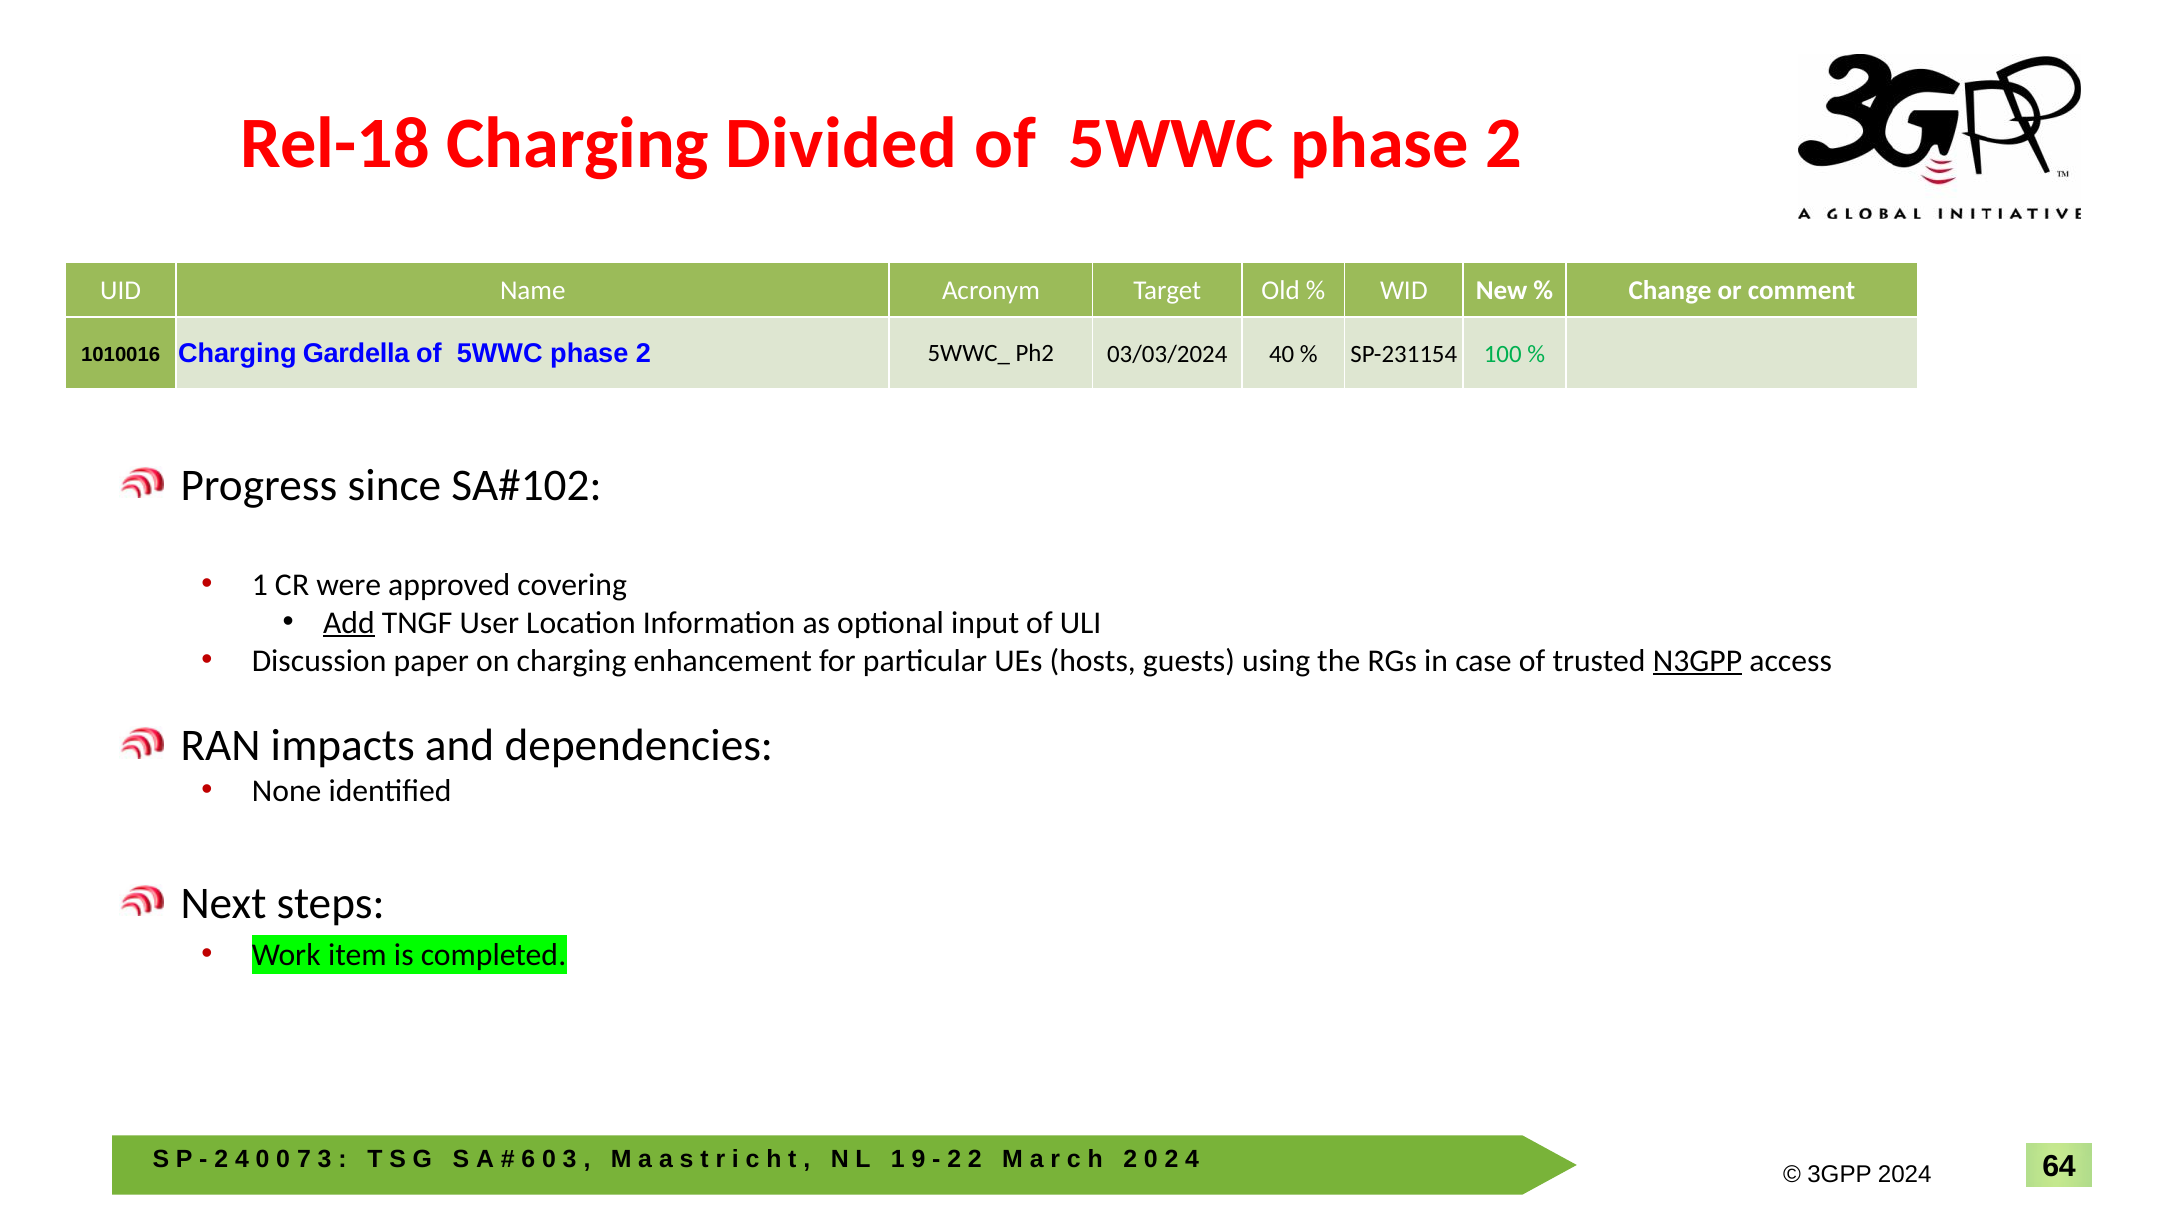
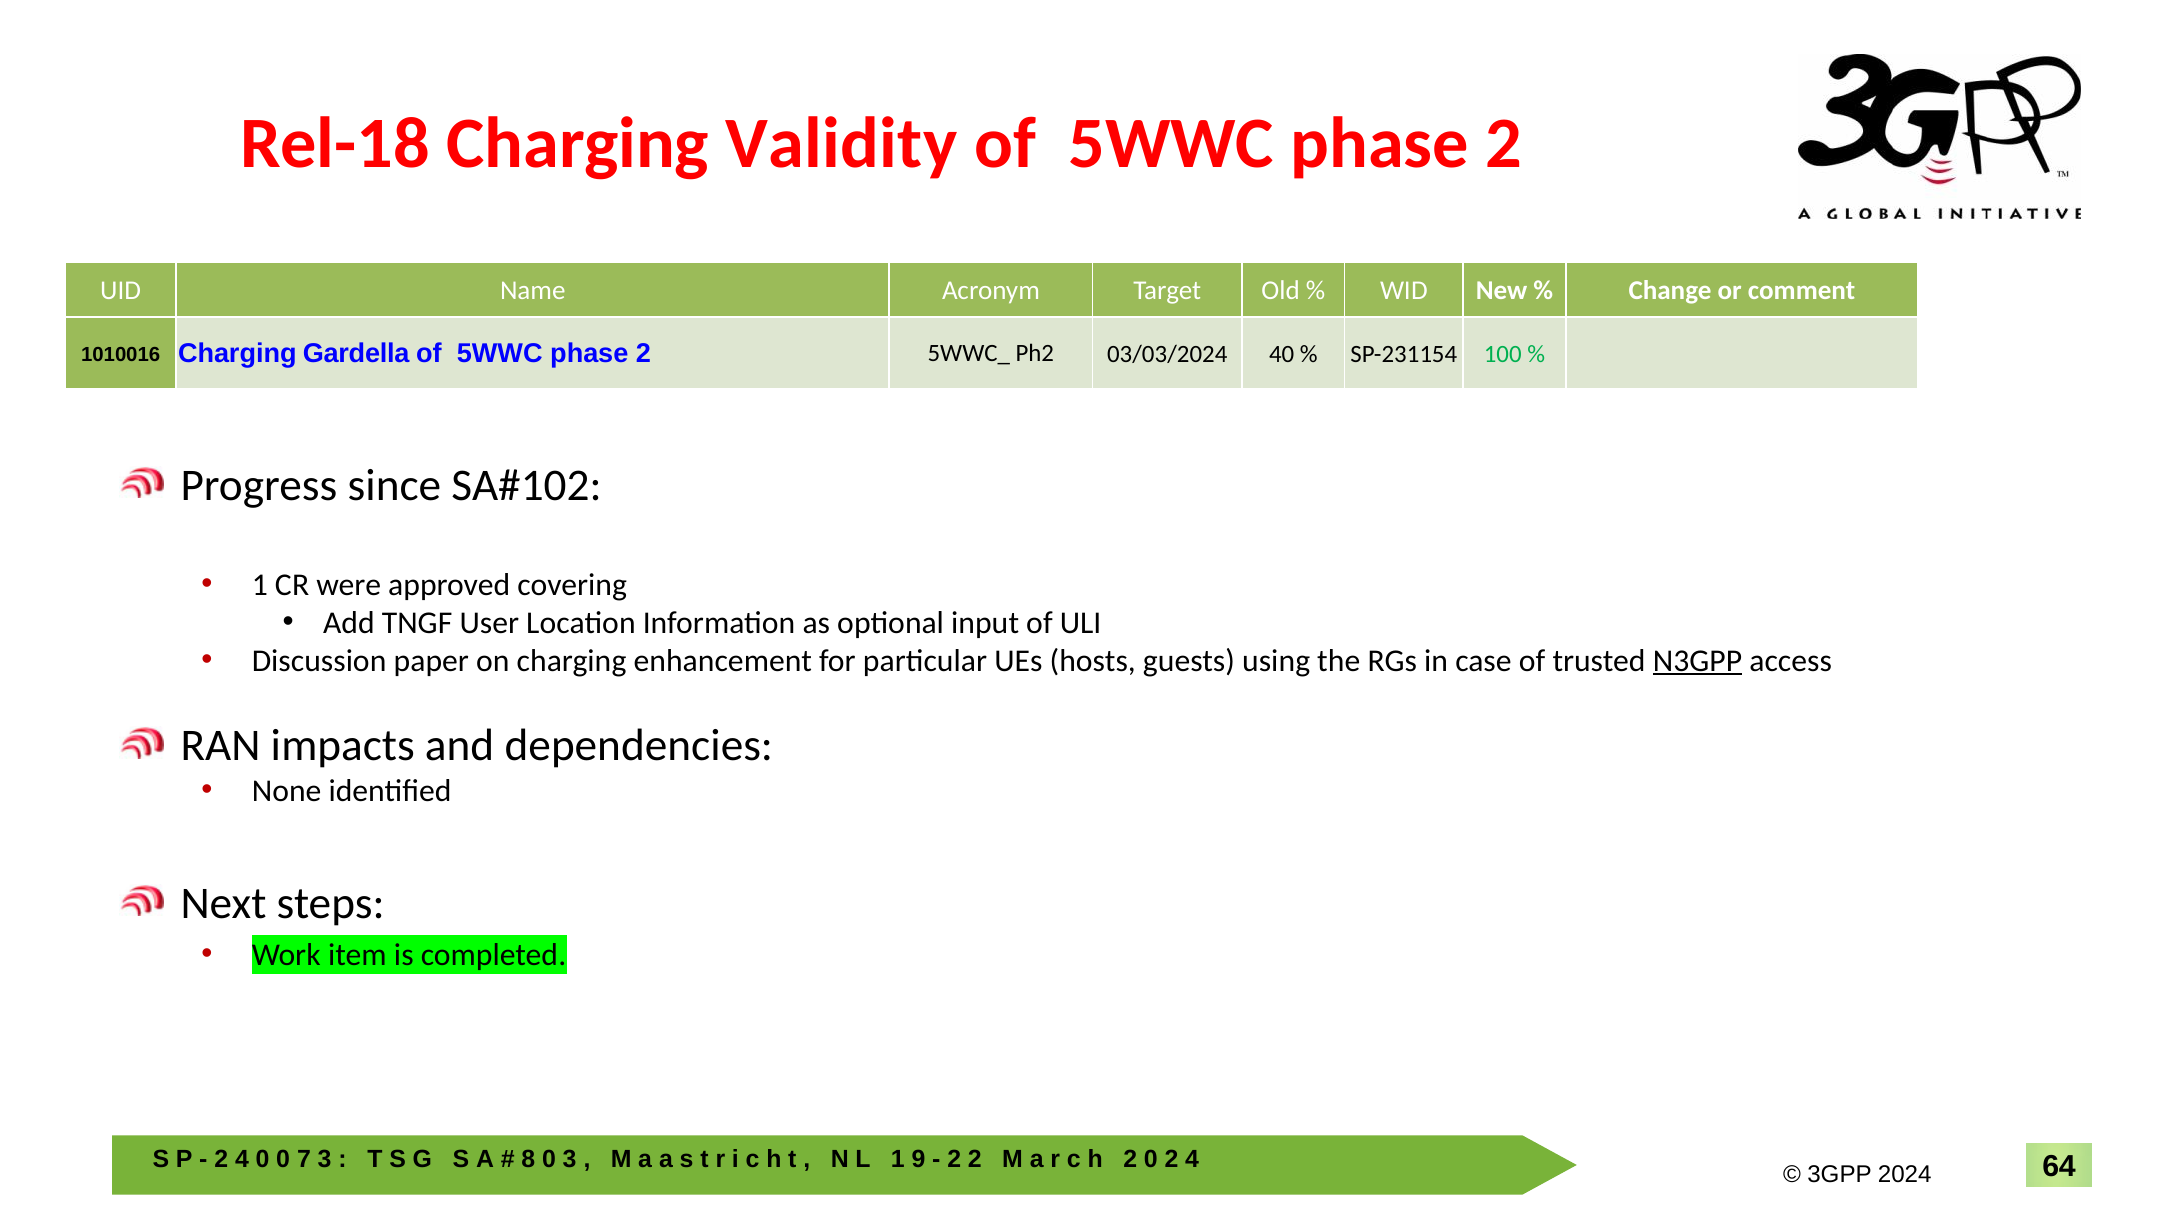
Divided: Divided -> Validity (841, 143)
Add underline: present -> none (349, 623)
6: 6 -> 8 (528, 1160)
